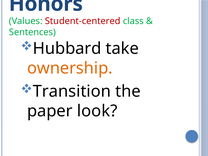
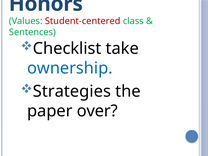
Hubbard: Hubbard -> Checklist (67, 48)
ownership colour: orange -> blue (70, 68)
Transition: Transition -> Strategies (72, 91)
look: look -> over (97, 111)
